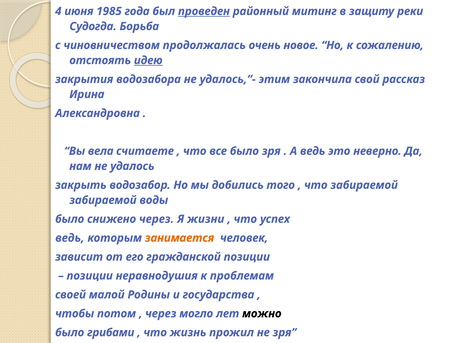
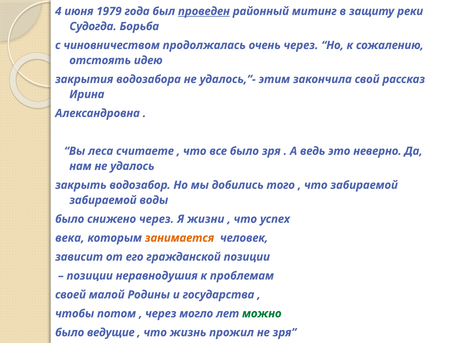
1985: 1985 -> 1979 (109, 11)
очень новое: новое -> через (301, 45)
идею underline: present -> none (148, 60)
вела: вела -> леса (101, 151)
ведь: ведь -> века (70, 238)
можно colour: black -> green (262, 314)
грибами: грибами -> ведущие (111, 333)
